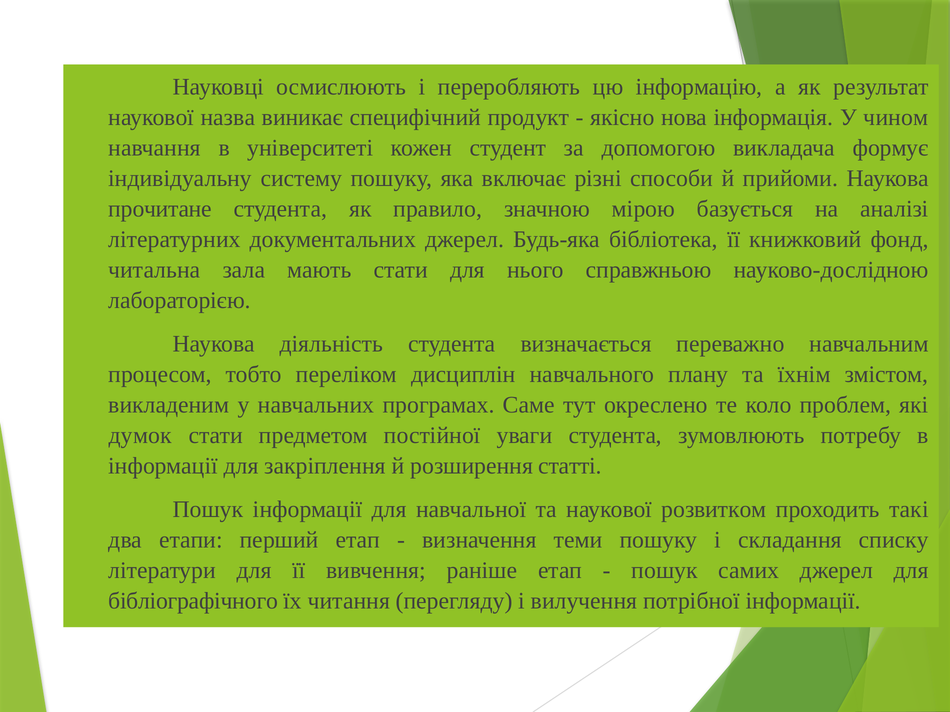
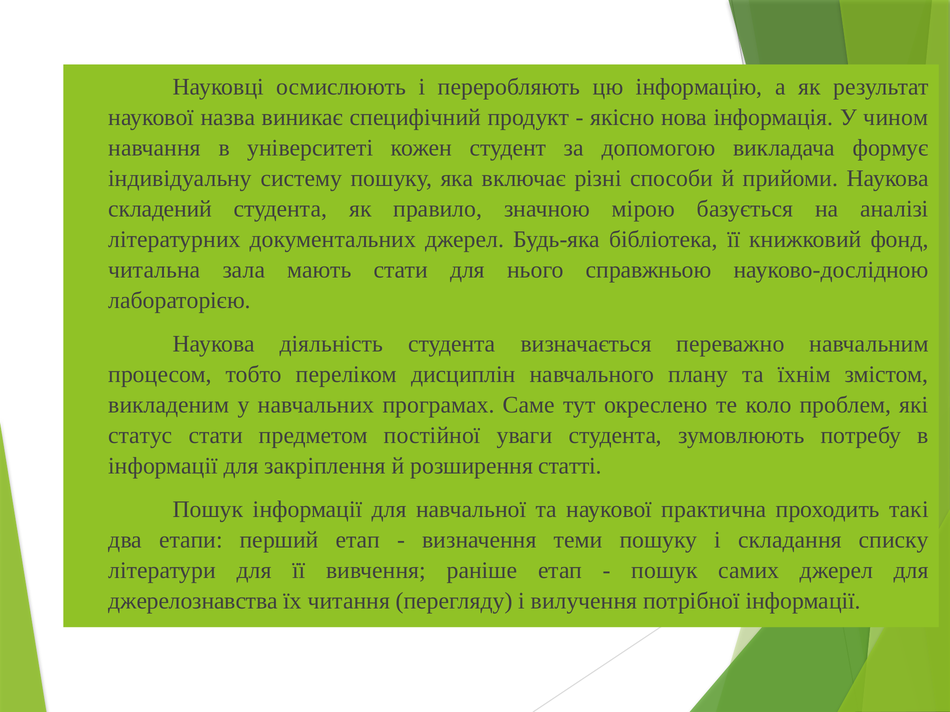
прочитане: прочитане -> складений (160, 209)
думок: думок -> статус (140, 436)
розвитком: розвитком -> практична (714, 510)
бібліографічного: бібліографічного -> джерелознавства (193, 601)
